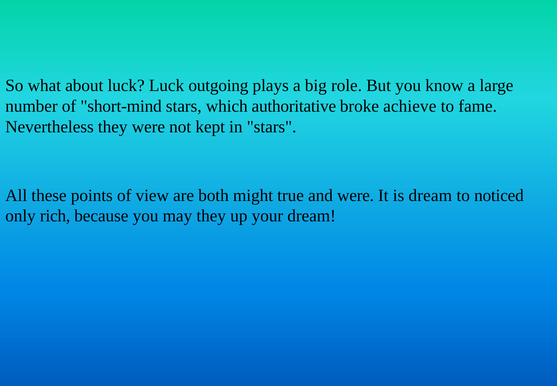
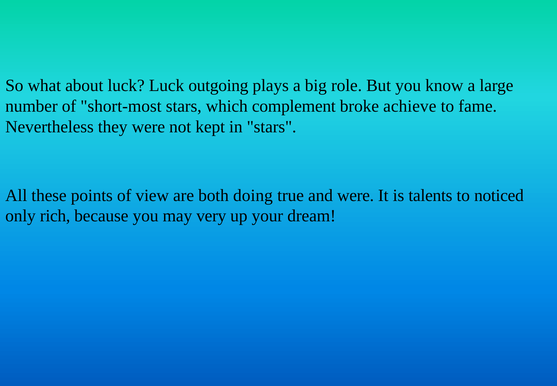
short-mind: short-mind -> short-most (121, 106)
authoritative: authoritative -> complement (294, 106)
might: might -> doing (253, 195)
is dream: dream -> talents (430, 195)
may they: they -> very (211, 216)
